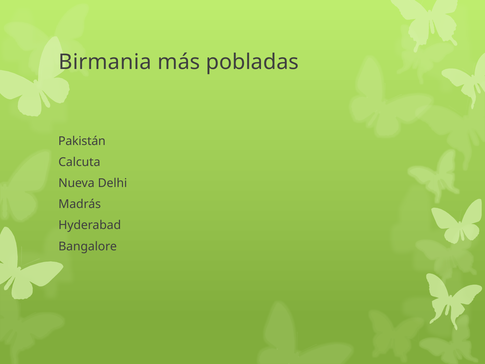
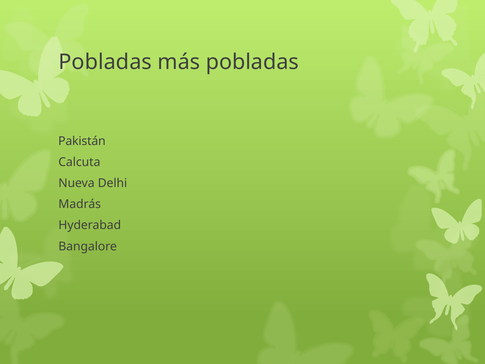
Birmania: Birmania -> Pobladas (105, 62)
